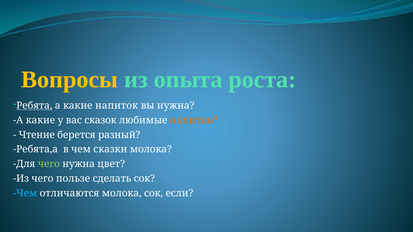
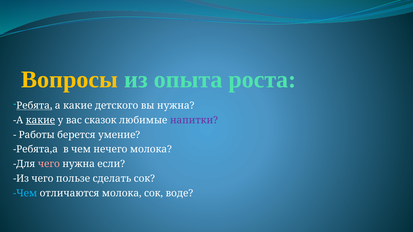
напиток: напиток -> детского (117, 106)
какие underline: none -> present (40, 120)
напитки colour: orange -> purple (194, 120)
Чтение: Чтение -> Работы (37, 135)
разный: разный -> умение (119, 135)
сказки: сказки -> нечего (110, 150)
чего colour: light green -> pink (49, 164)
цвет: цвет -> если (111, 164)
если: если -> воде (179, 193)
